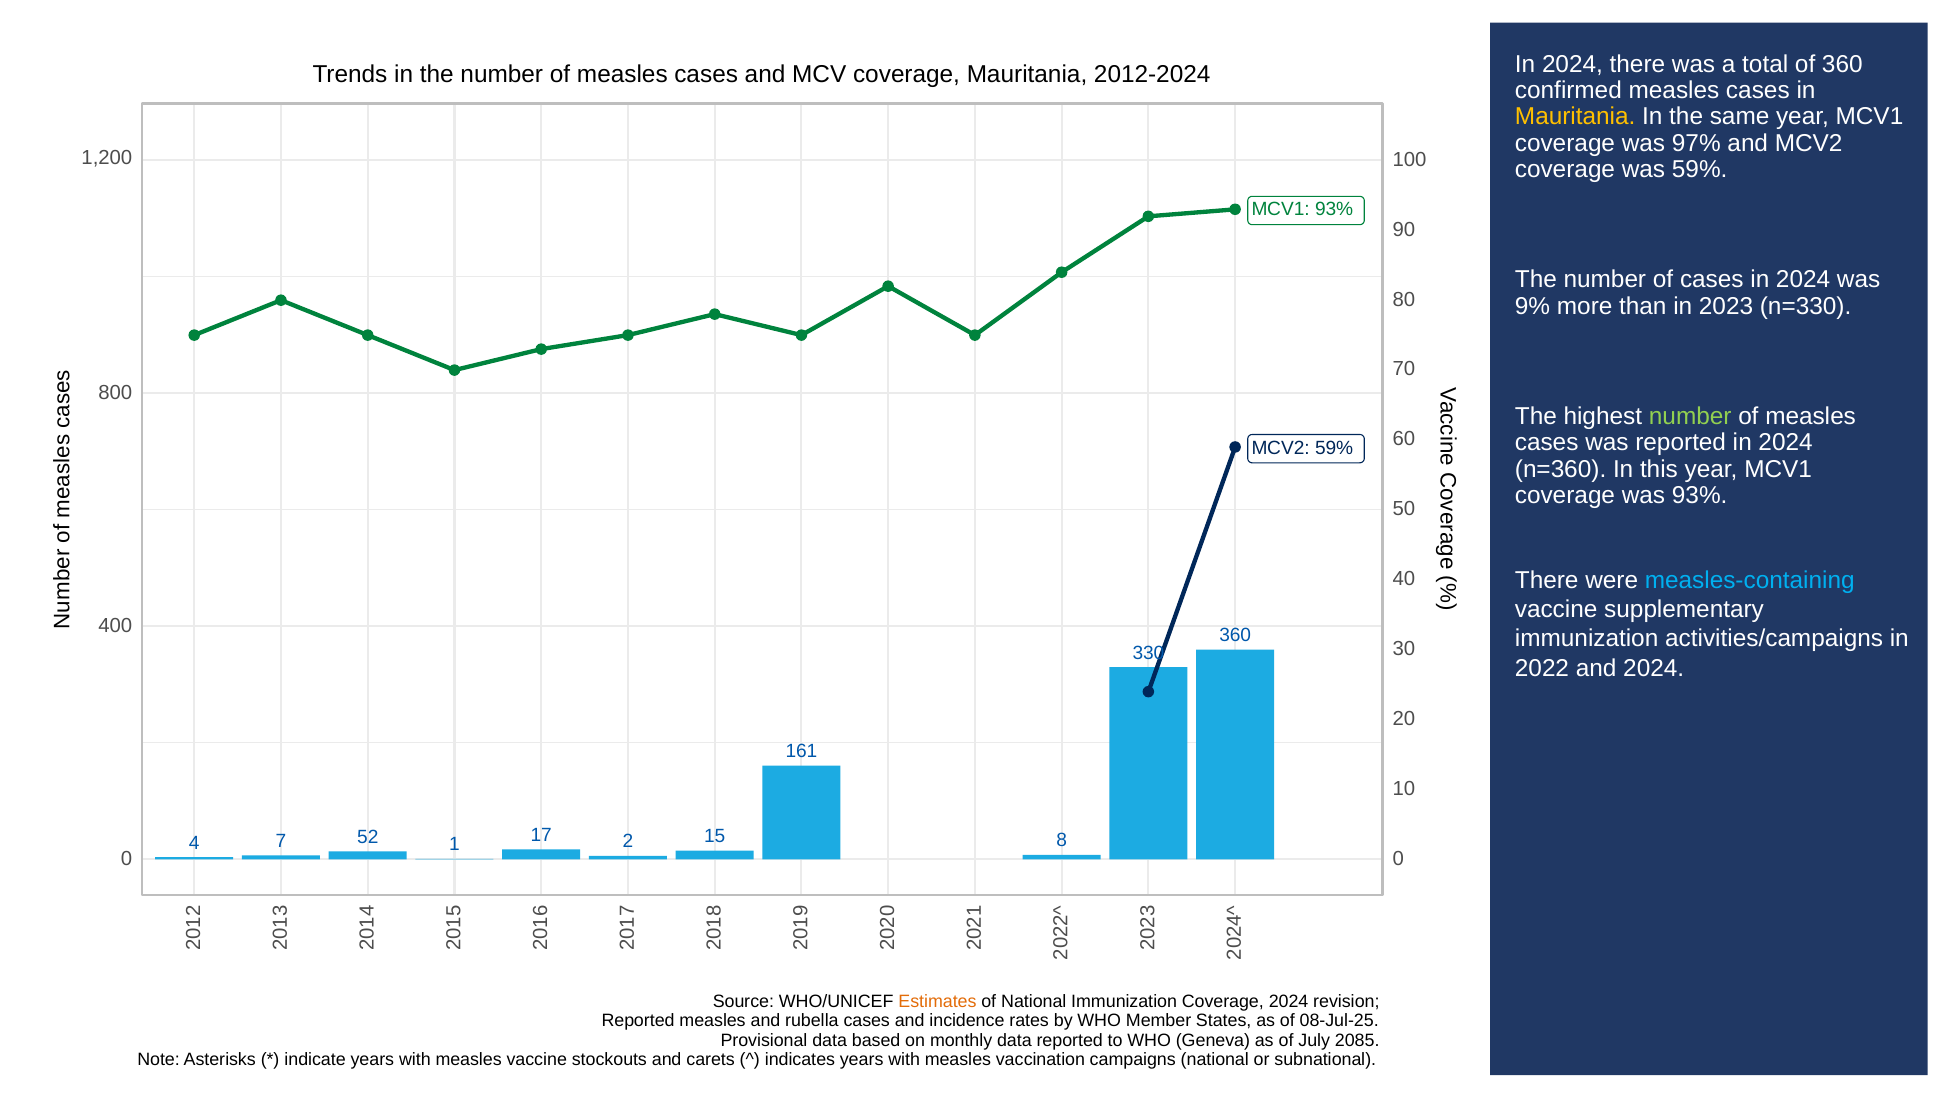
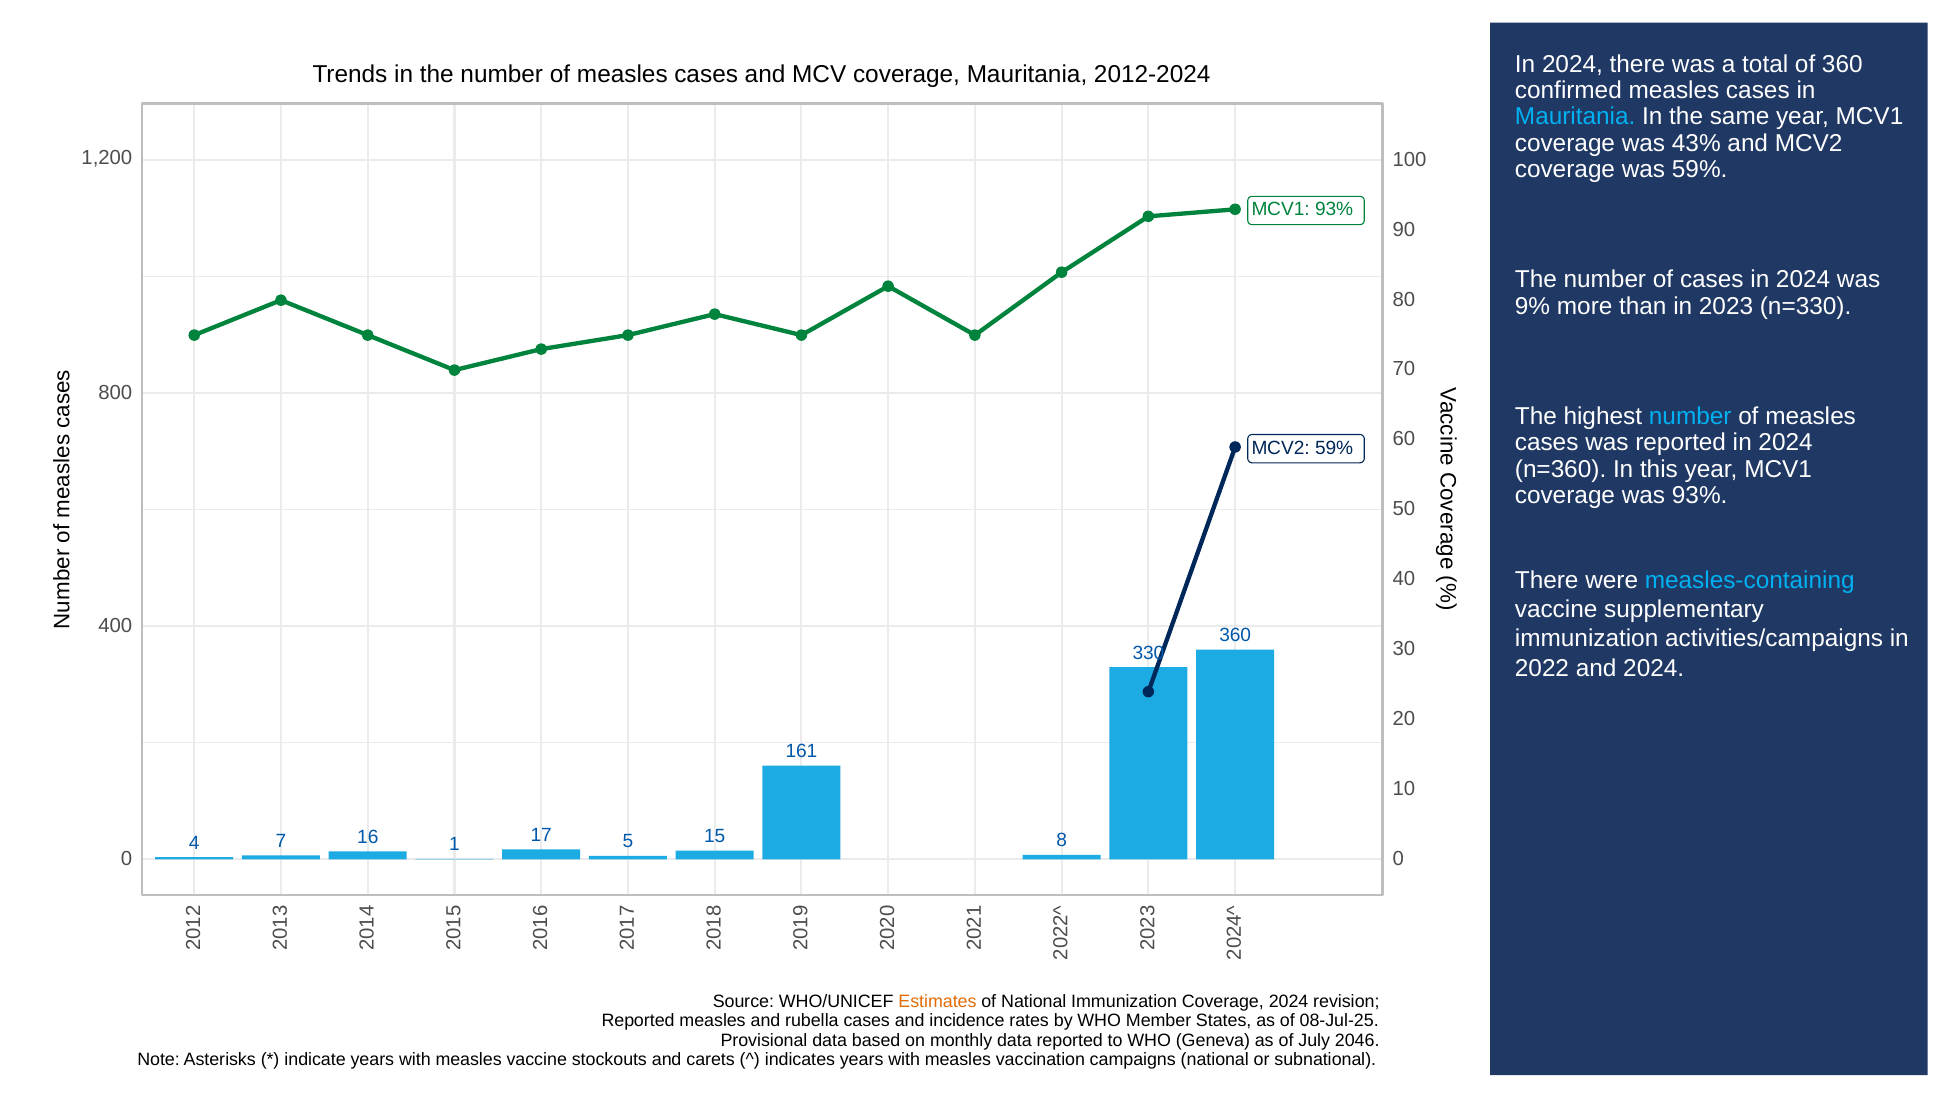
Mauritania colour: yellow -> light blue (1575, 117)
97%: 97% -> 43% (1696, 143)
number colour: light green -> light blue (1690, 417)
52: 52 -> 16 (368, 837)
17 2: 2 -> 5 (628, 841)
2085: 2085 -> 2046 (1357, 1040)
